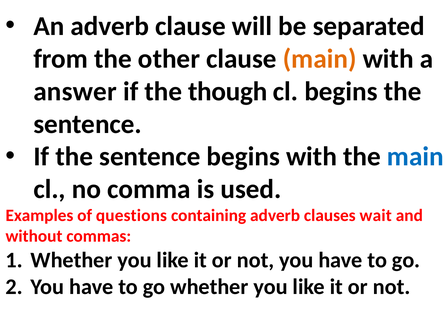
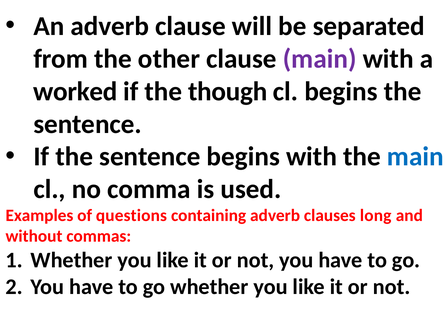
main colour: orange -> purple (320, 59)
answer: answer -> worked (75, 91)
wait: wait -> long (376, 215)
